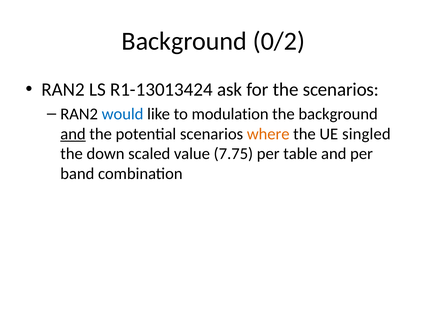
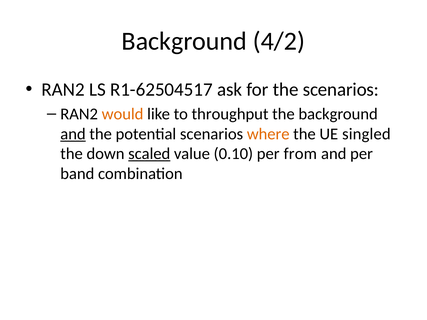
0/2: 0/2 -> 4/2 (279, 41)
R1-13013424: R1-13013424 -> R1-62504517 (161, 90)
would colour: blue -> orange (123, 114)
modulation: modulation -> throughput (230, 114)
scaled underline: none -> present (149, 154)
7.75: 7.75 -> 0.10 (233, 154)
table: table -> from (300, 154)
